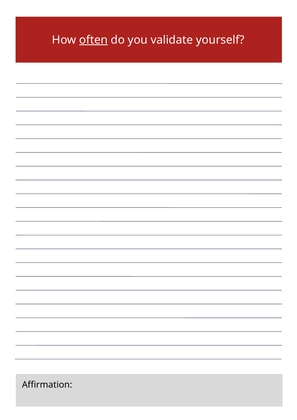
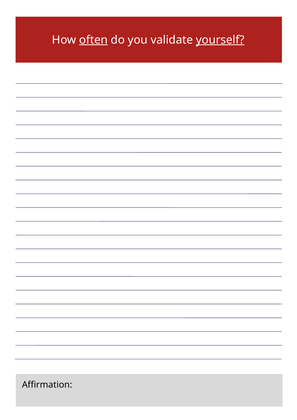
yourself underline: none -> present (220, 40)
